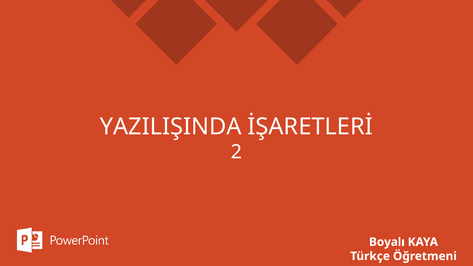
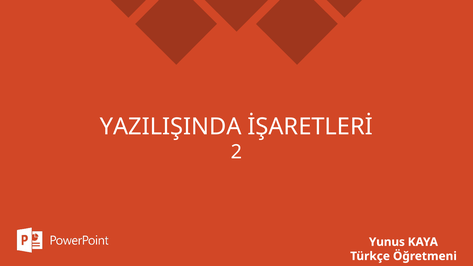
Boyalı: Boyalı -> Yunus (387, 242)
